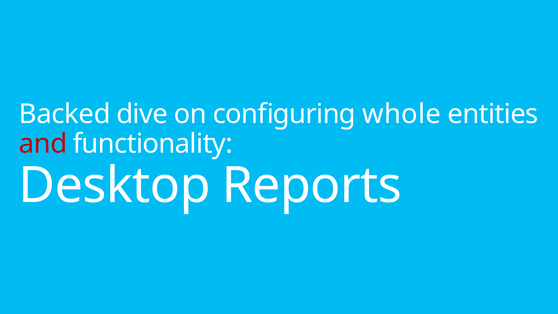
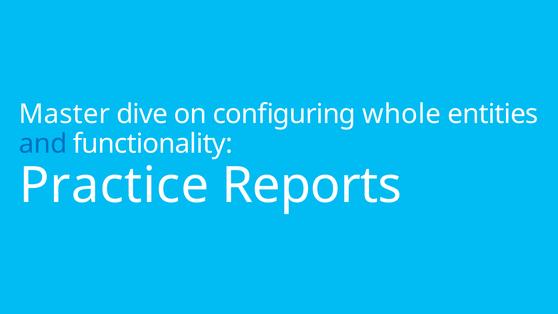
Backed: Backed -> Master (64, 114)
and colour: red -> blue (43, 144)
Desktop: Desktop -> Practice (114, 185)
